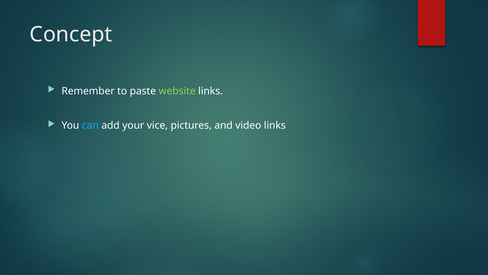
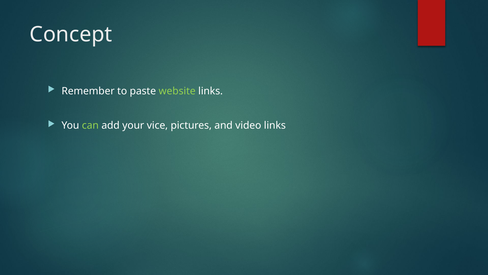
can colour: light blue -> light green (90, 125)
